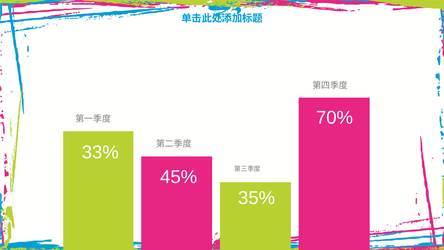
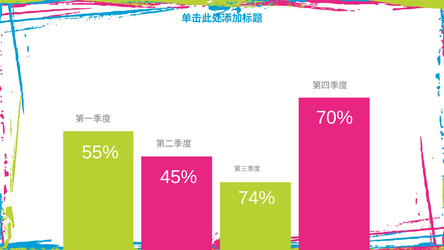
33%: 33% -> 55% (100, 152)
35%: 35% -> 74% (257, 198)
